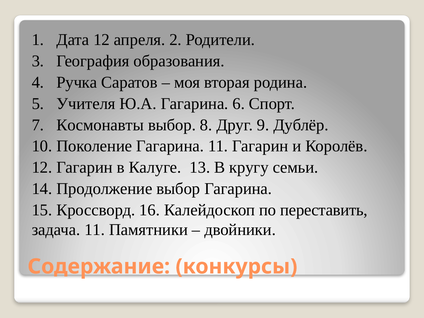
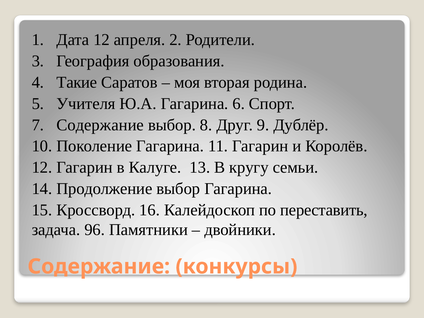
Ручка: Ручка -> Такие (77, 82)
7 Космонавты: Космонавты -> Содержание (100, 125)
задача 11: 11 -> 96 (95, 230)
